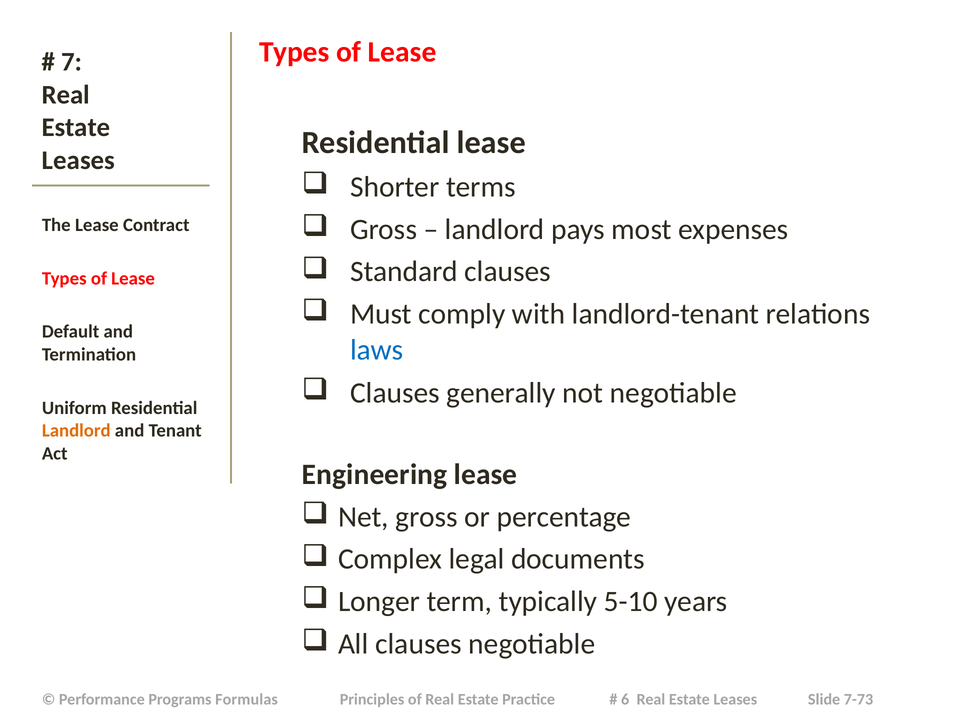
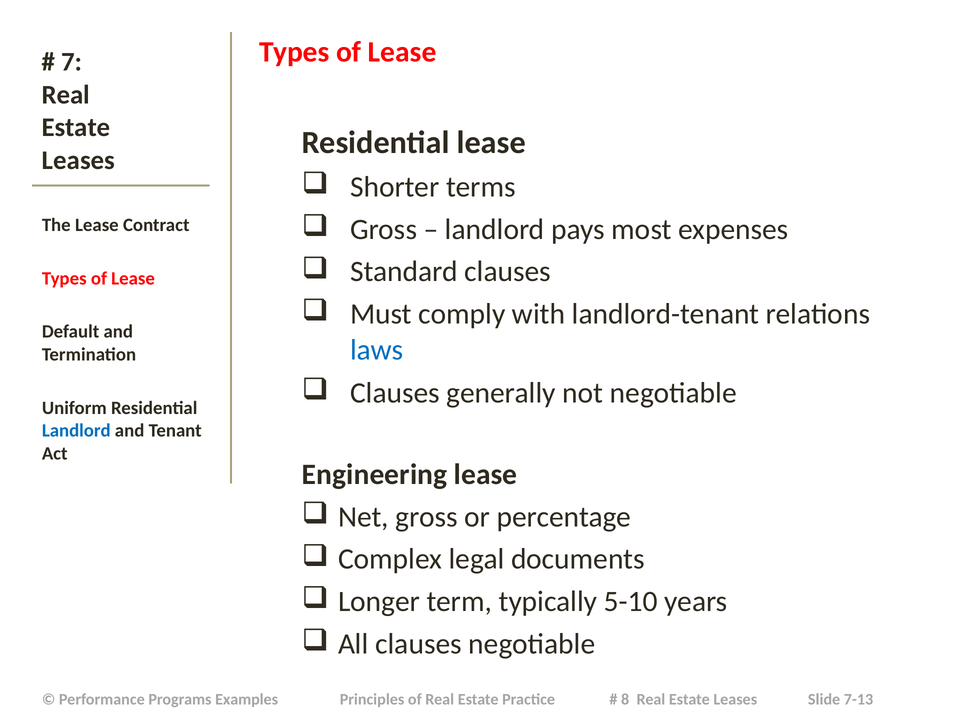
Landlord colour: orange -> blue (76, 431)
Formulas: Formulas -> Examples (247, 700)
6: 6 -> 8 (625, 700)
7-73: 7-73 -> 7-13 (859, 700)
